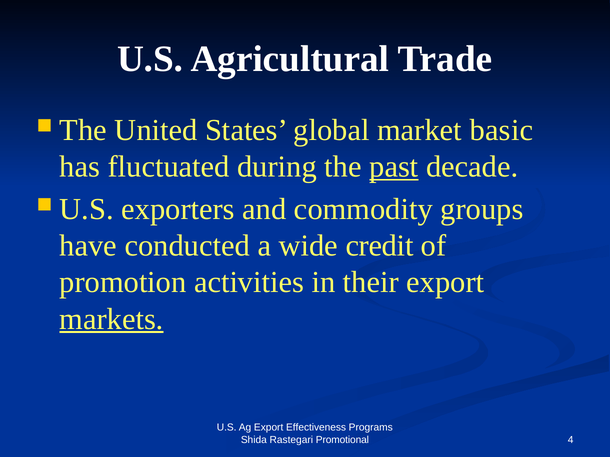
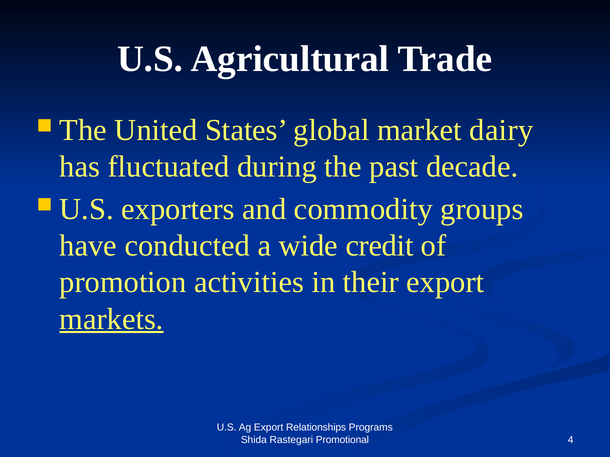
basic: basic -> dairy (501, 130)
past underline: present -> none (394, 167)
Effectiveness: Effectiveness -> Relationships (316, 428)
